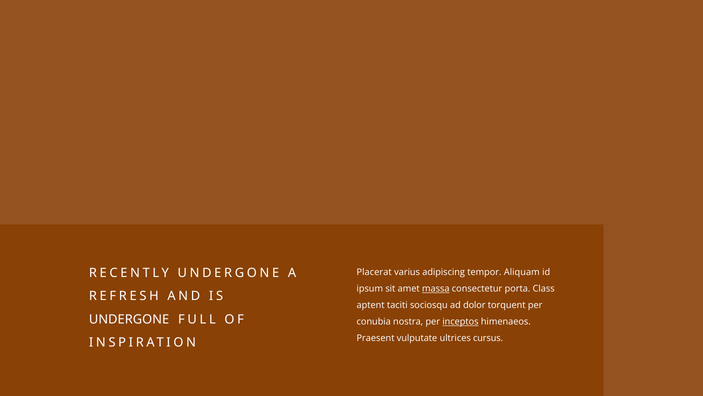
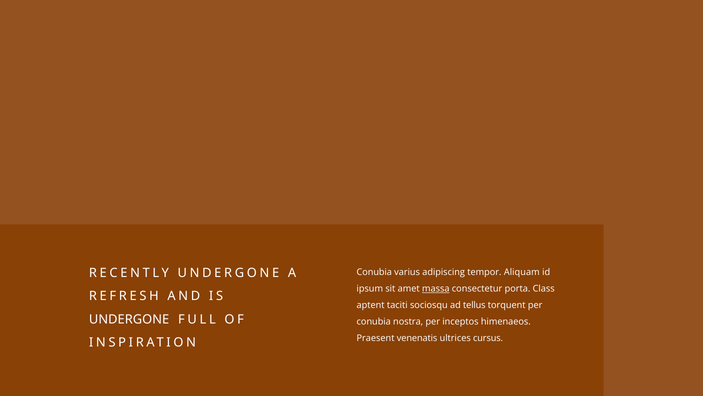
Placerat: Placerat -> Conubia (374, 272)
dolor: dolor -> tellus (474, 305)
inceptos underline: present -> none (461, 321)
vulputate: vulputate -> venenatis (417, 338)
